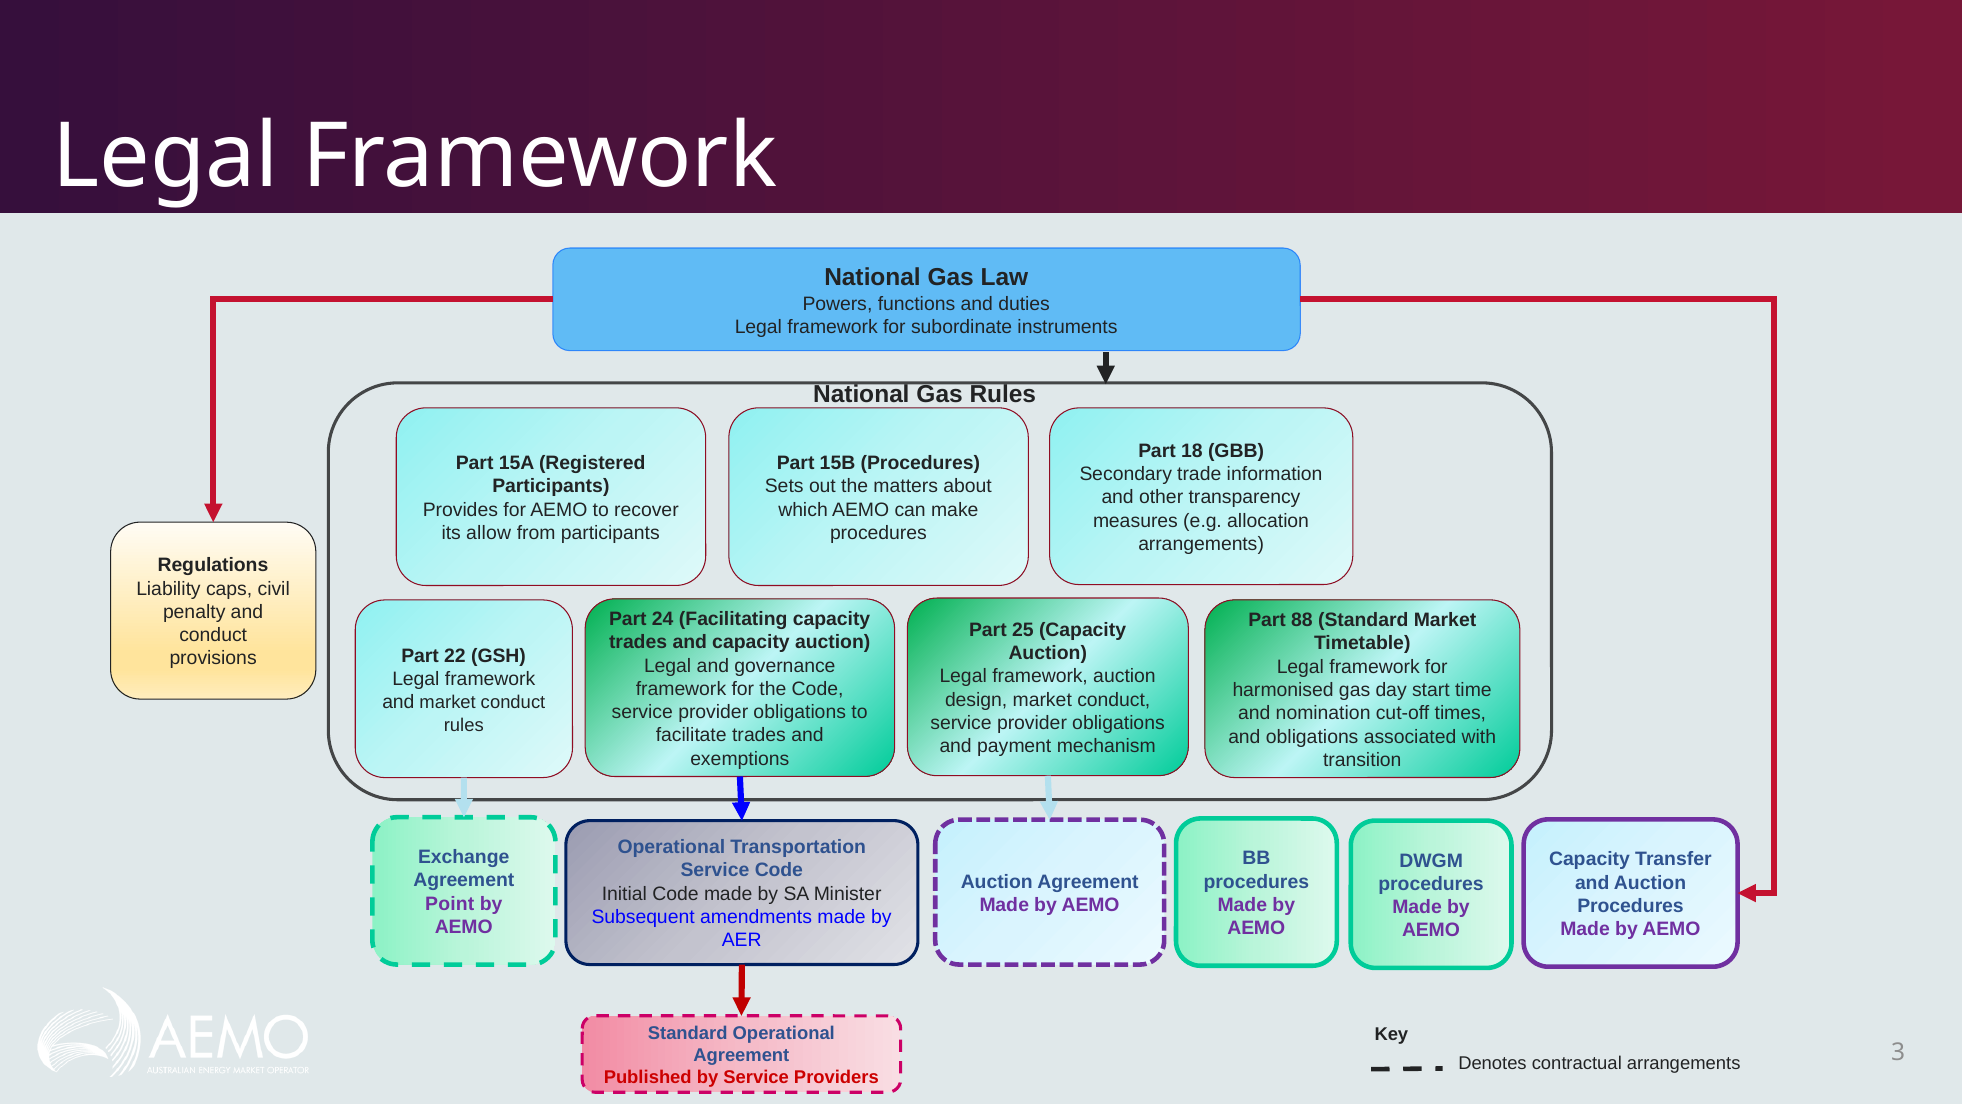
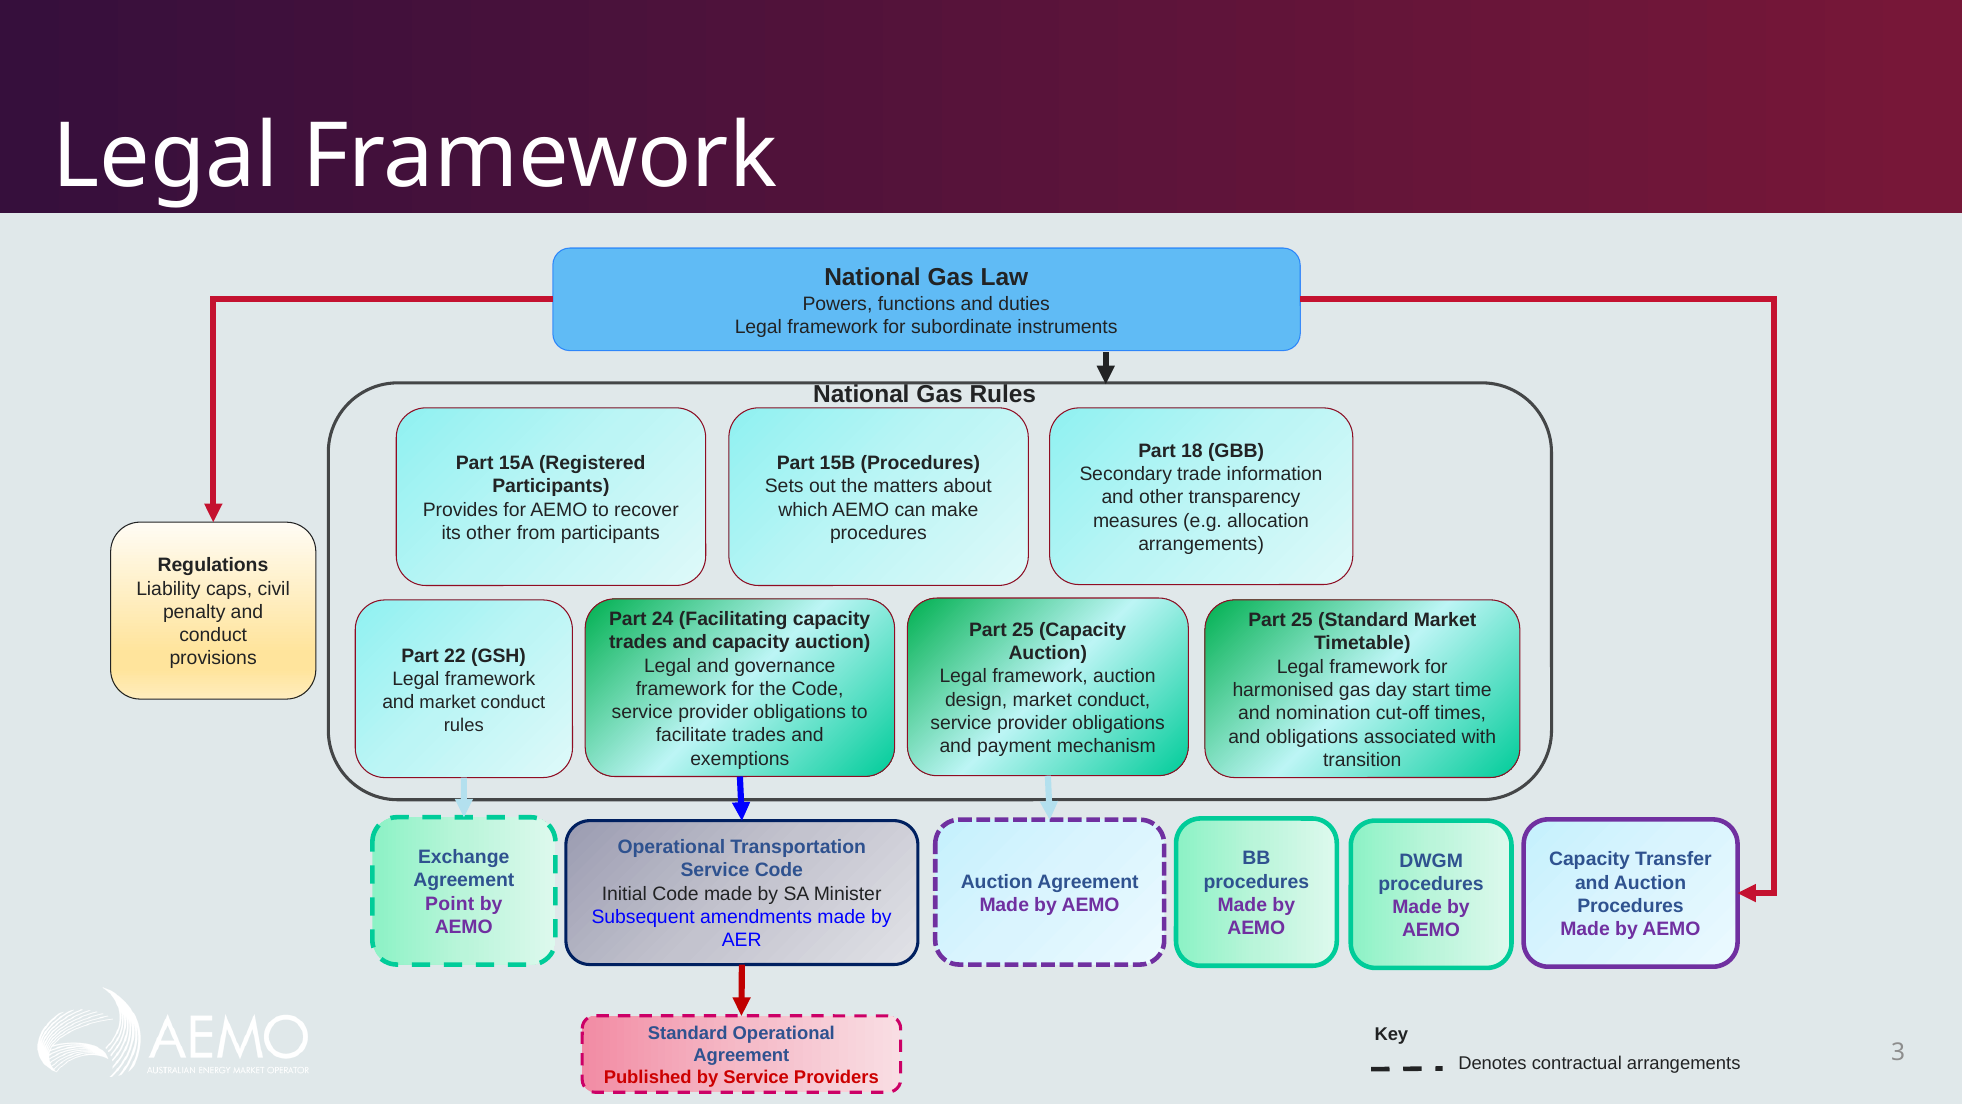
its allow: allow -> other (489, 533)
88: 88 -> 25 (1302, 620)
